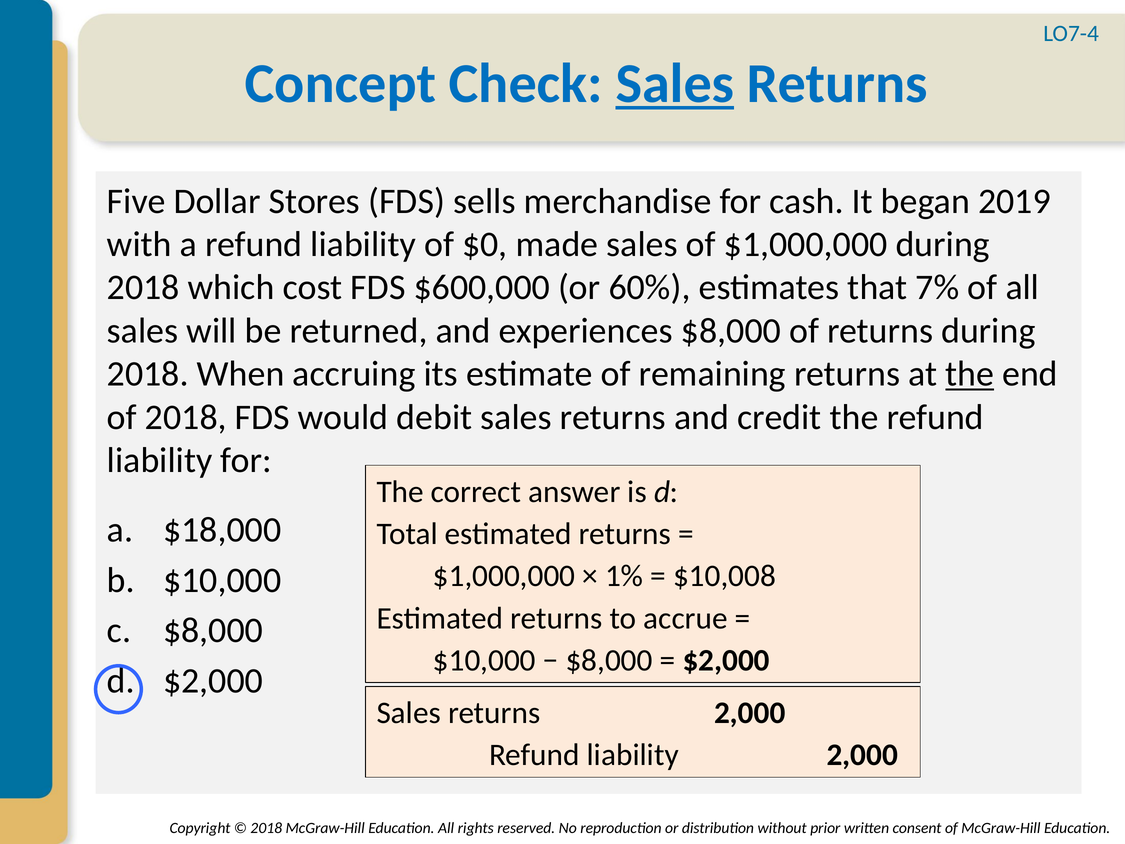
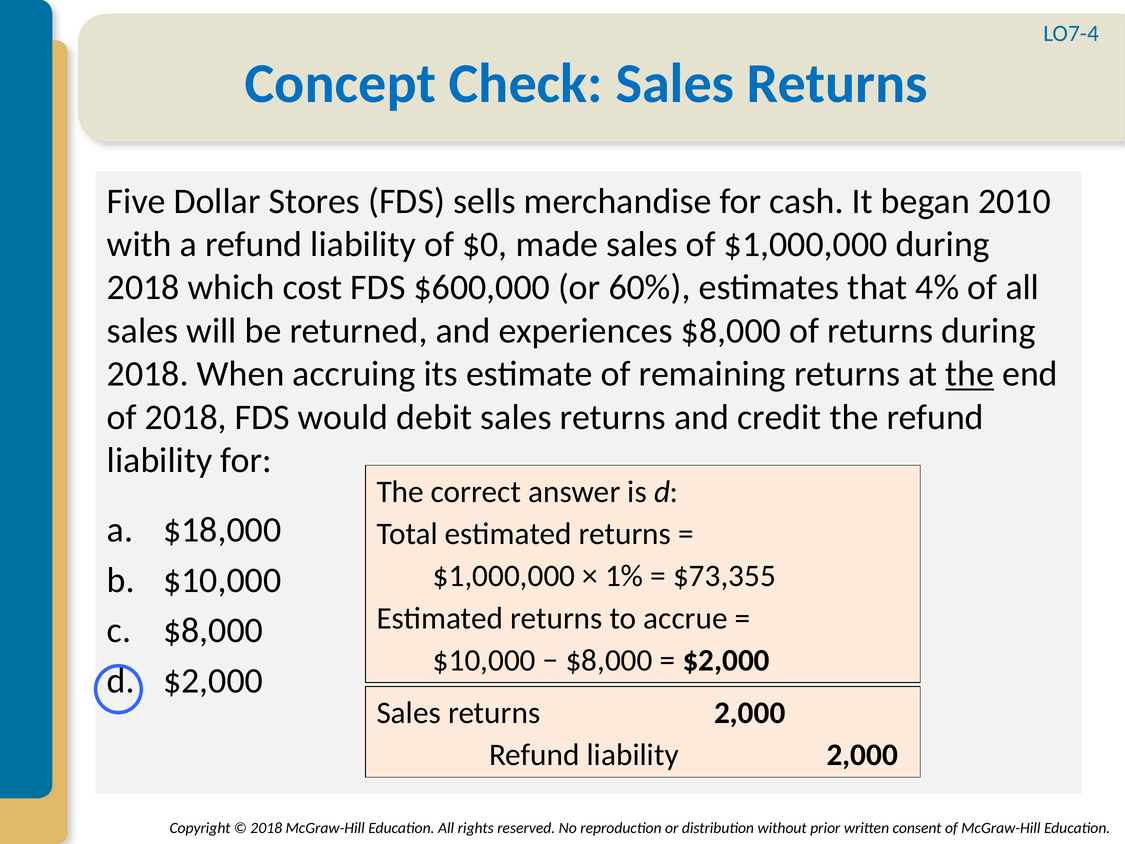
Sales underline: present -> none (675, 84)
2019: 2019 -> 2010 (1014, 201)
7%: 7% -> 4% (937, 288)
$10,008: $10,008 -> $73,355 (724, 576)
